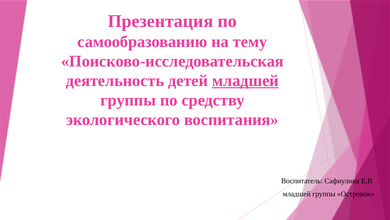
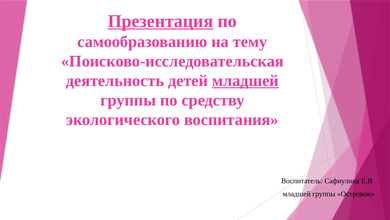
Презентация underline: none -> present (161, 21)
